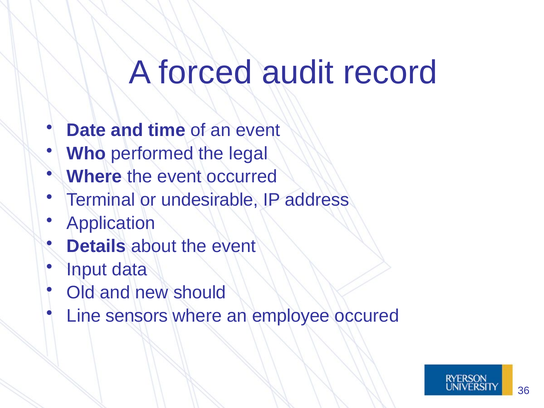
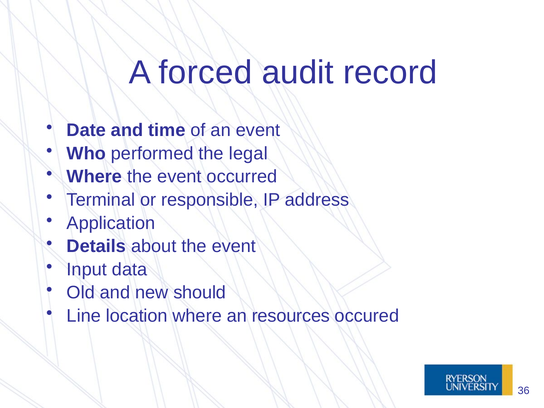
undesirable: undesirable -> responsible (210, 200)
sensors: sensors -> location (137, 316)
employee: employee -> resources (291, 316)
